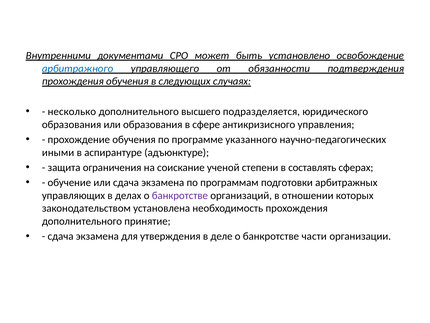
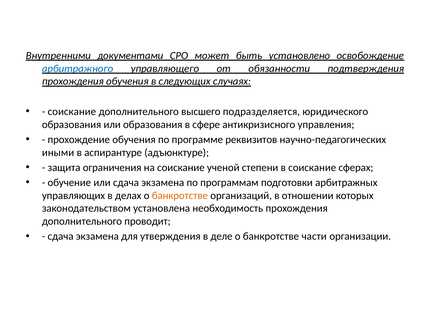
несколько: несколько -> соискание (72, 111)
указанного: указанного -> реквизитов (251, 139)
в составлять: составлять -> соискание (312, 167)
банкротстве colour: purple -> orange (180, 195)
принятие: принятие -> проводит (147, 221)
